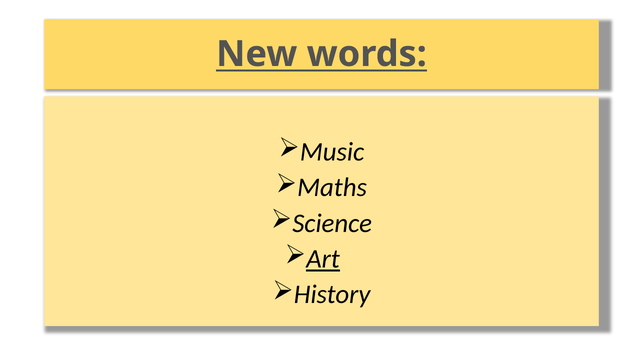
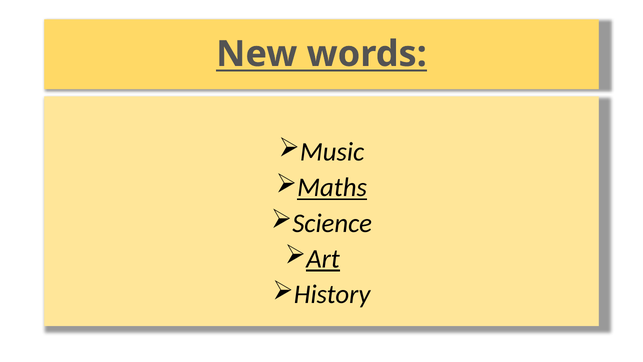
Maths underline: none -> present (332, 187)
